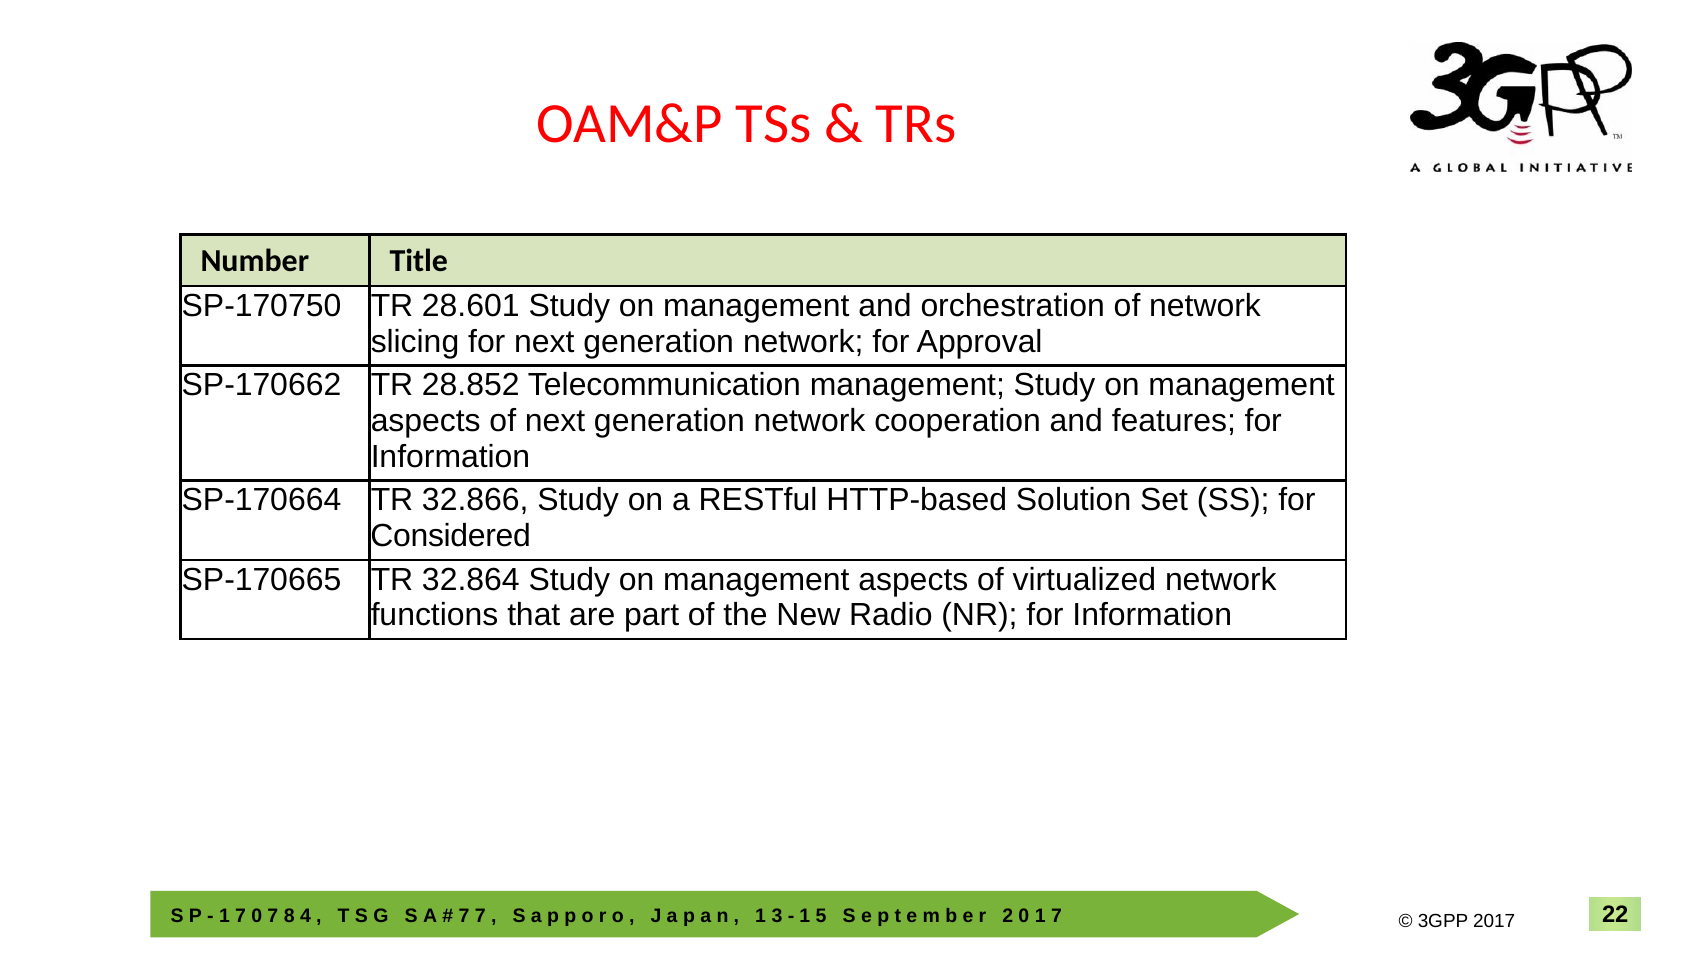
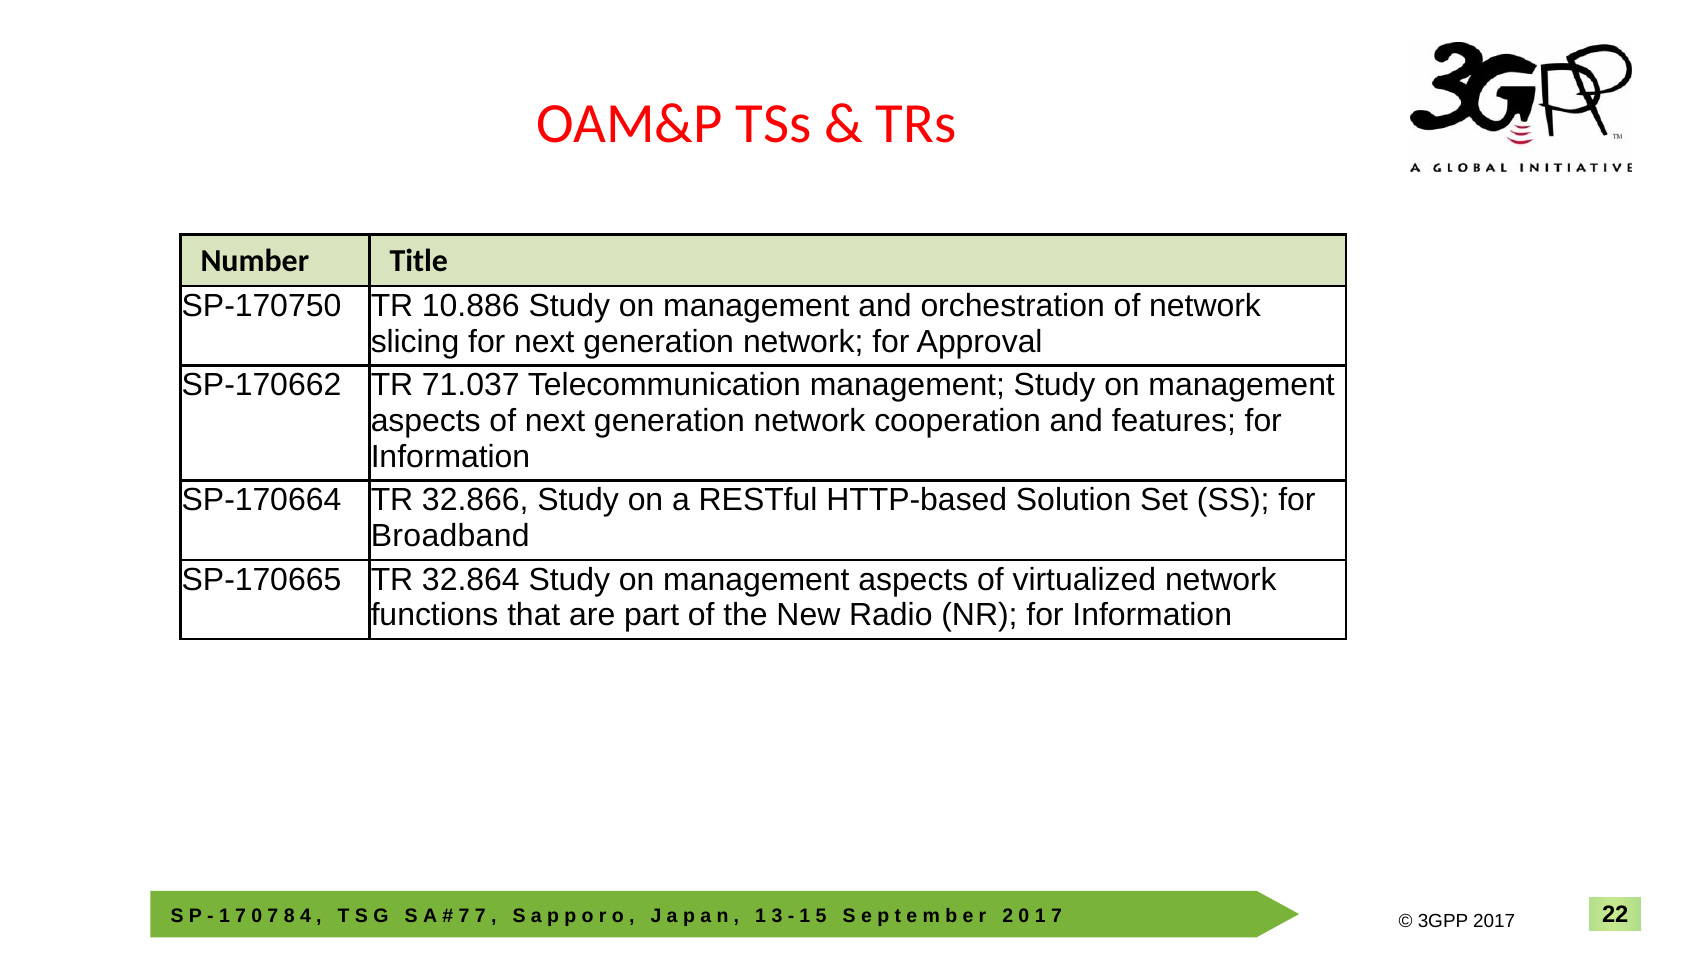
28.601: 28.601 -> 10.886 (471, 306)
28.852: 28.852 -> 71.037 (471, 385)
Considered: Considered -> Broadband (450, 536)
